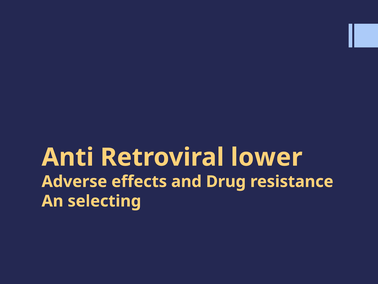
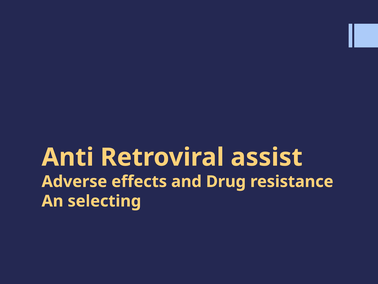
lower: lower -> assist (267, 157)
